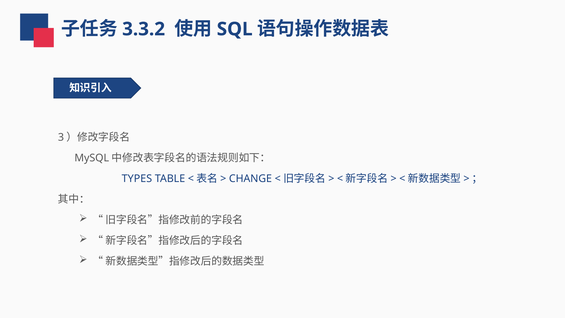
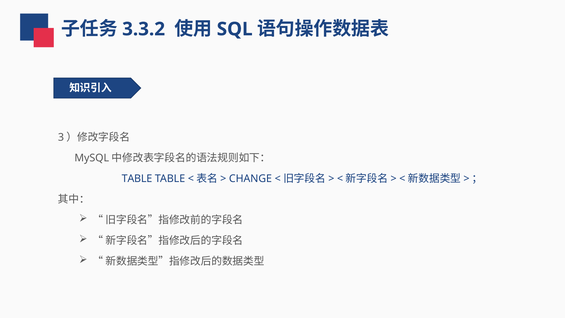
TYPES: TYPES -> TABLE (137, 179)
